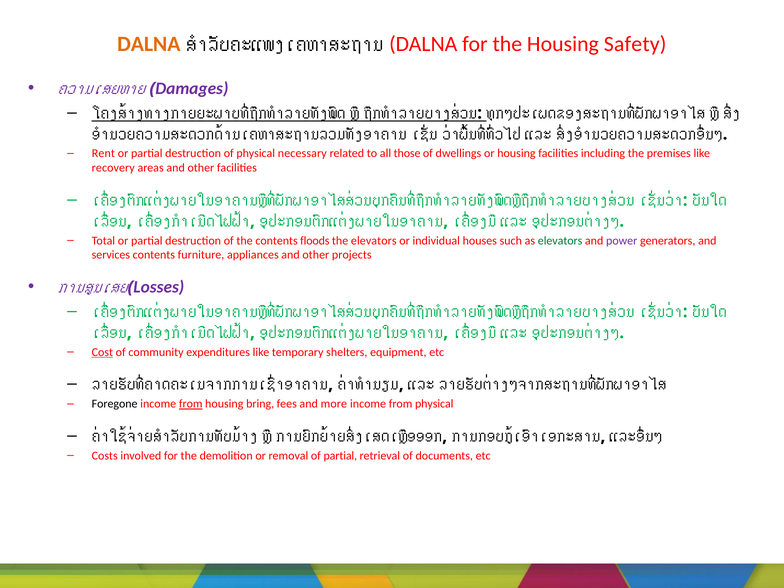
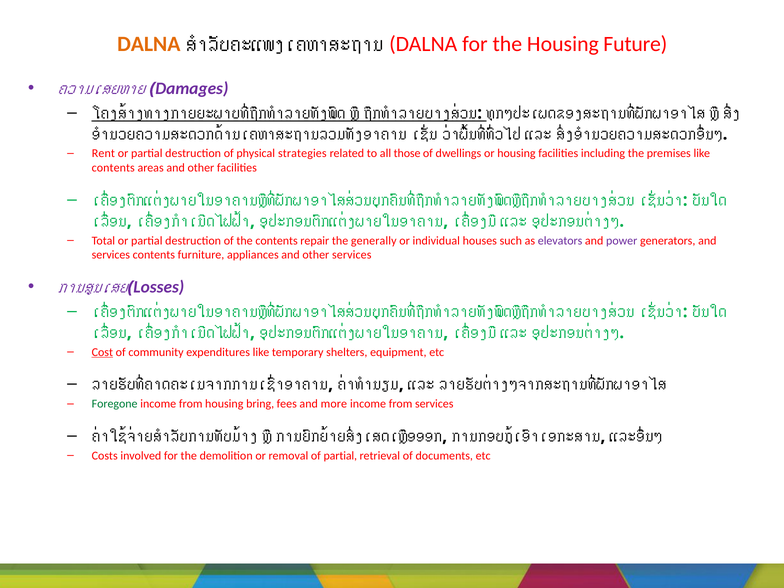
Safety: Safety -> Future (635, 44)
necessary: necessary -> strategies (302, 153)
recovery: recovery -> contents (113, 168)
floods: floods -> repair (315, 241)
the elevators: elevators -> generally (374, 241)
elevators colour: green -> purple (560, 241)
other projects: projects -> services (352, 255)
Foregone colour: black -> green (115, 404)
from underline: present -> none (191, 404)
from physical: physical -> services (434, 404)
